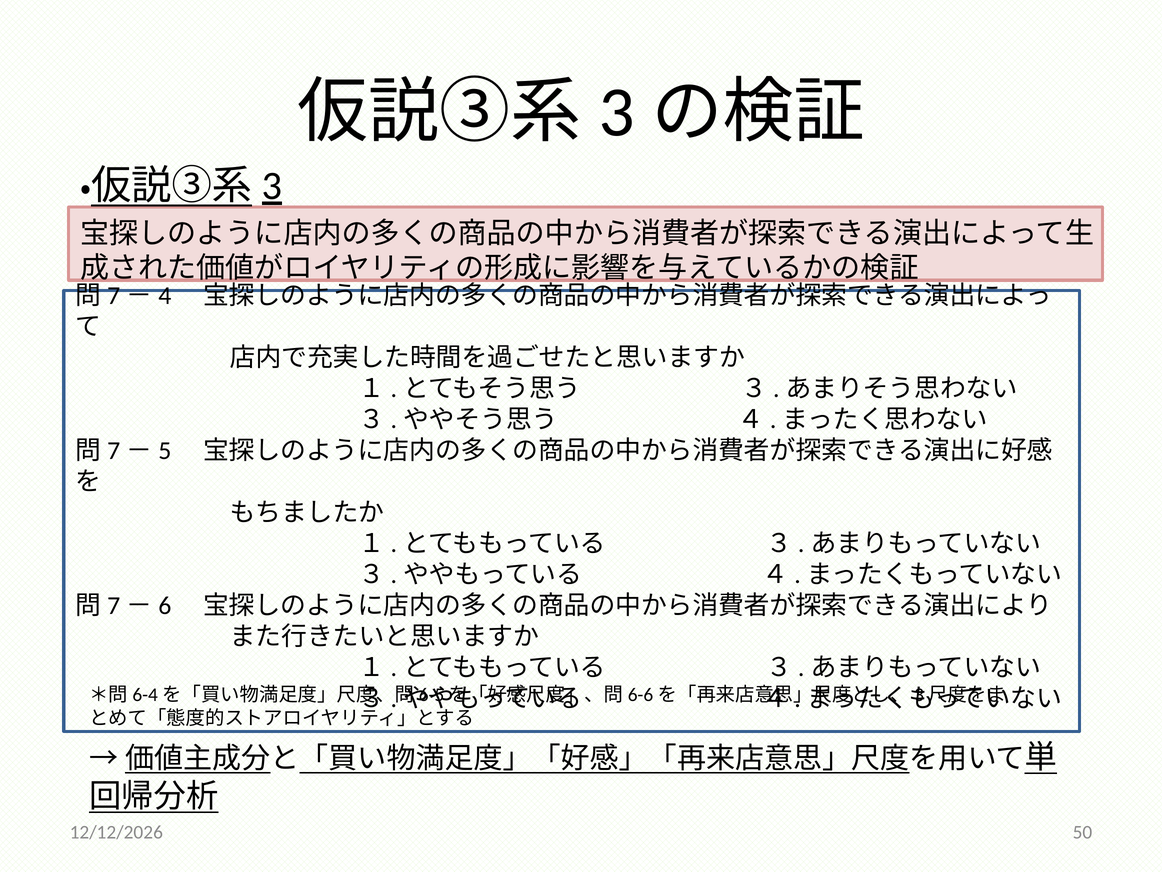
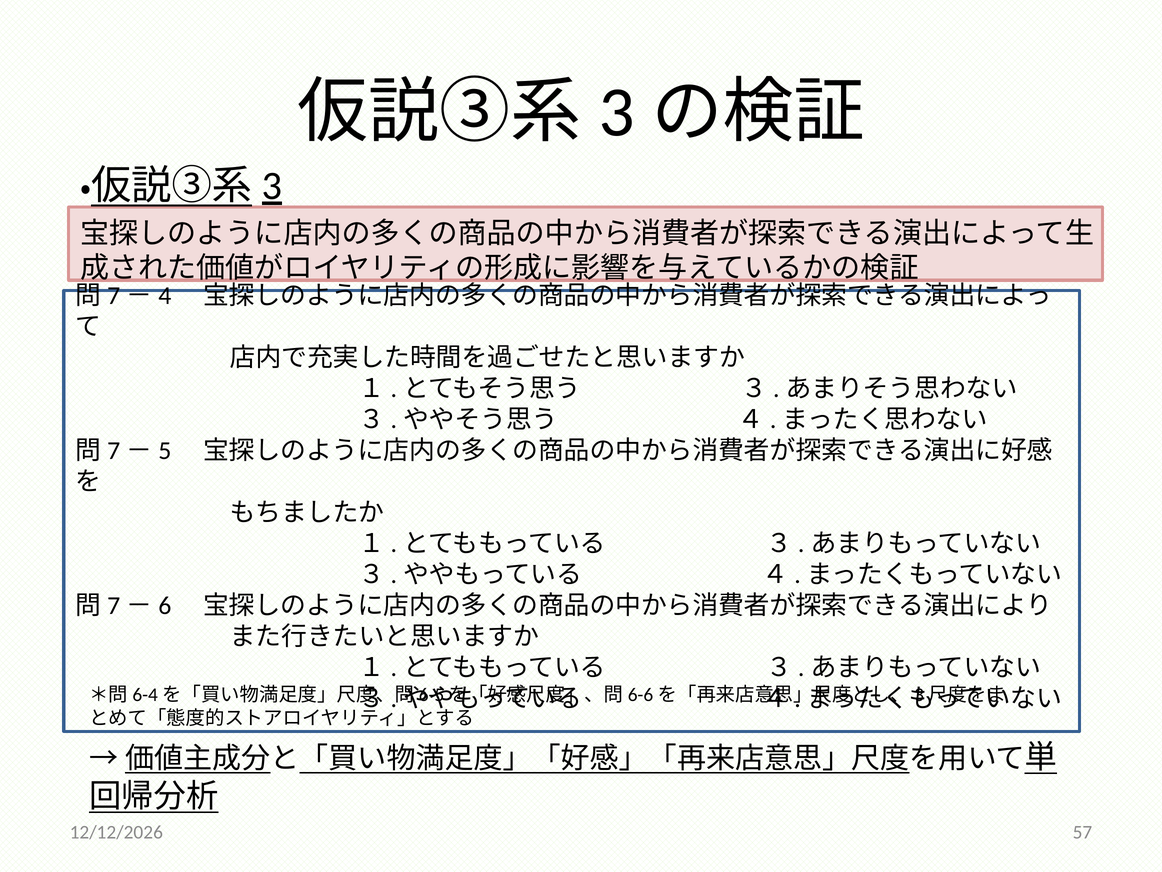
50: 50 -> 57 (1082, 832)
